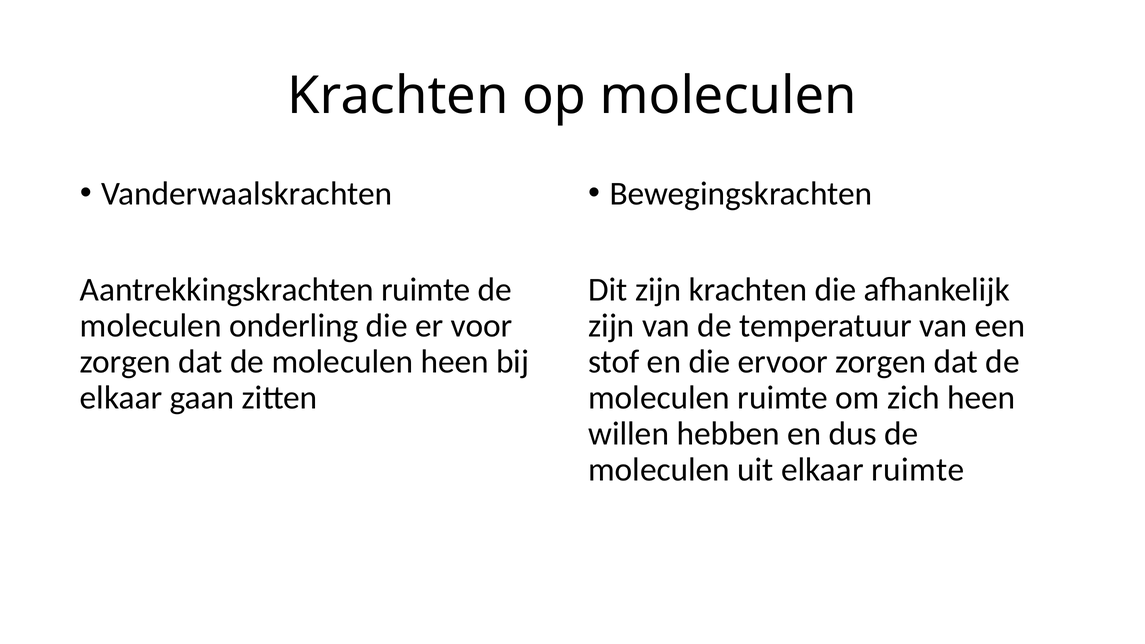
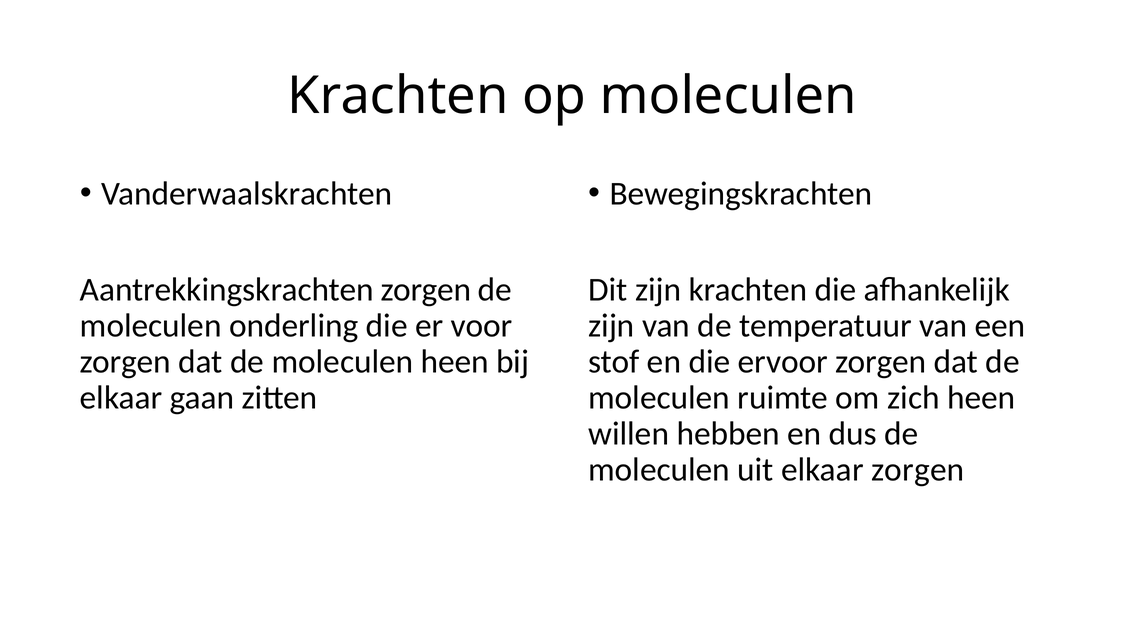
Aantrekkingskrachten ruimte: ruimte -> zorgen (426, 290)
elkaar ruimte: ruimte -> zorgen (918, 470)
